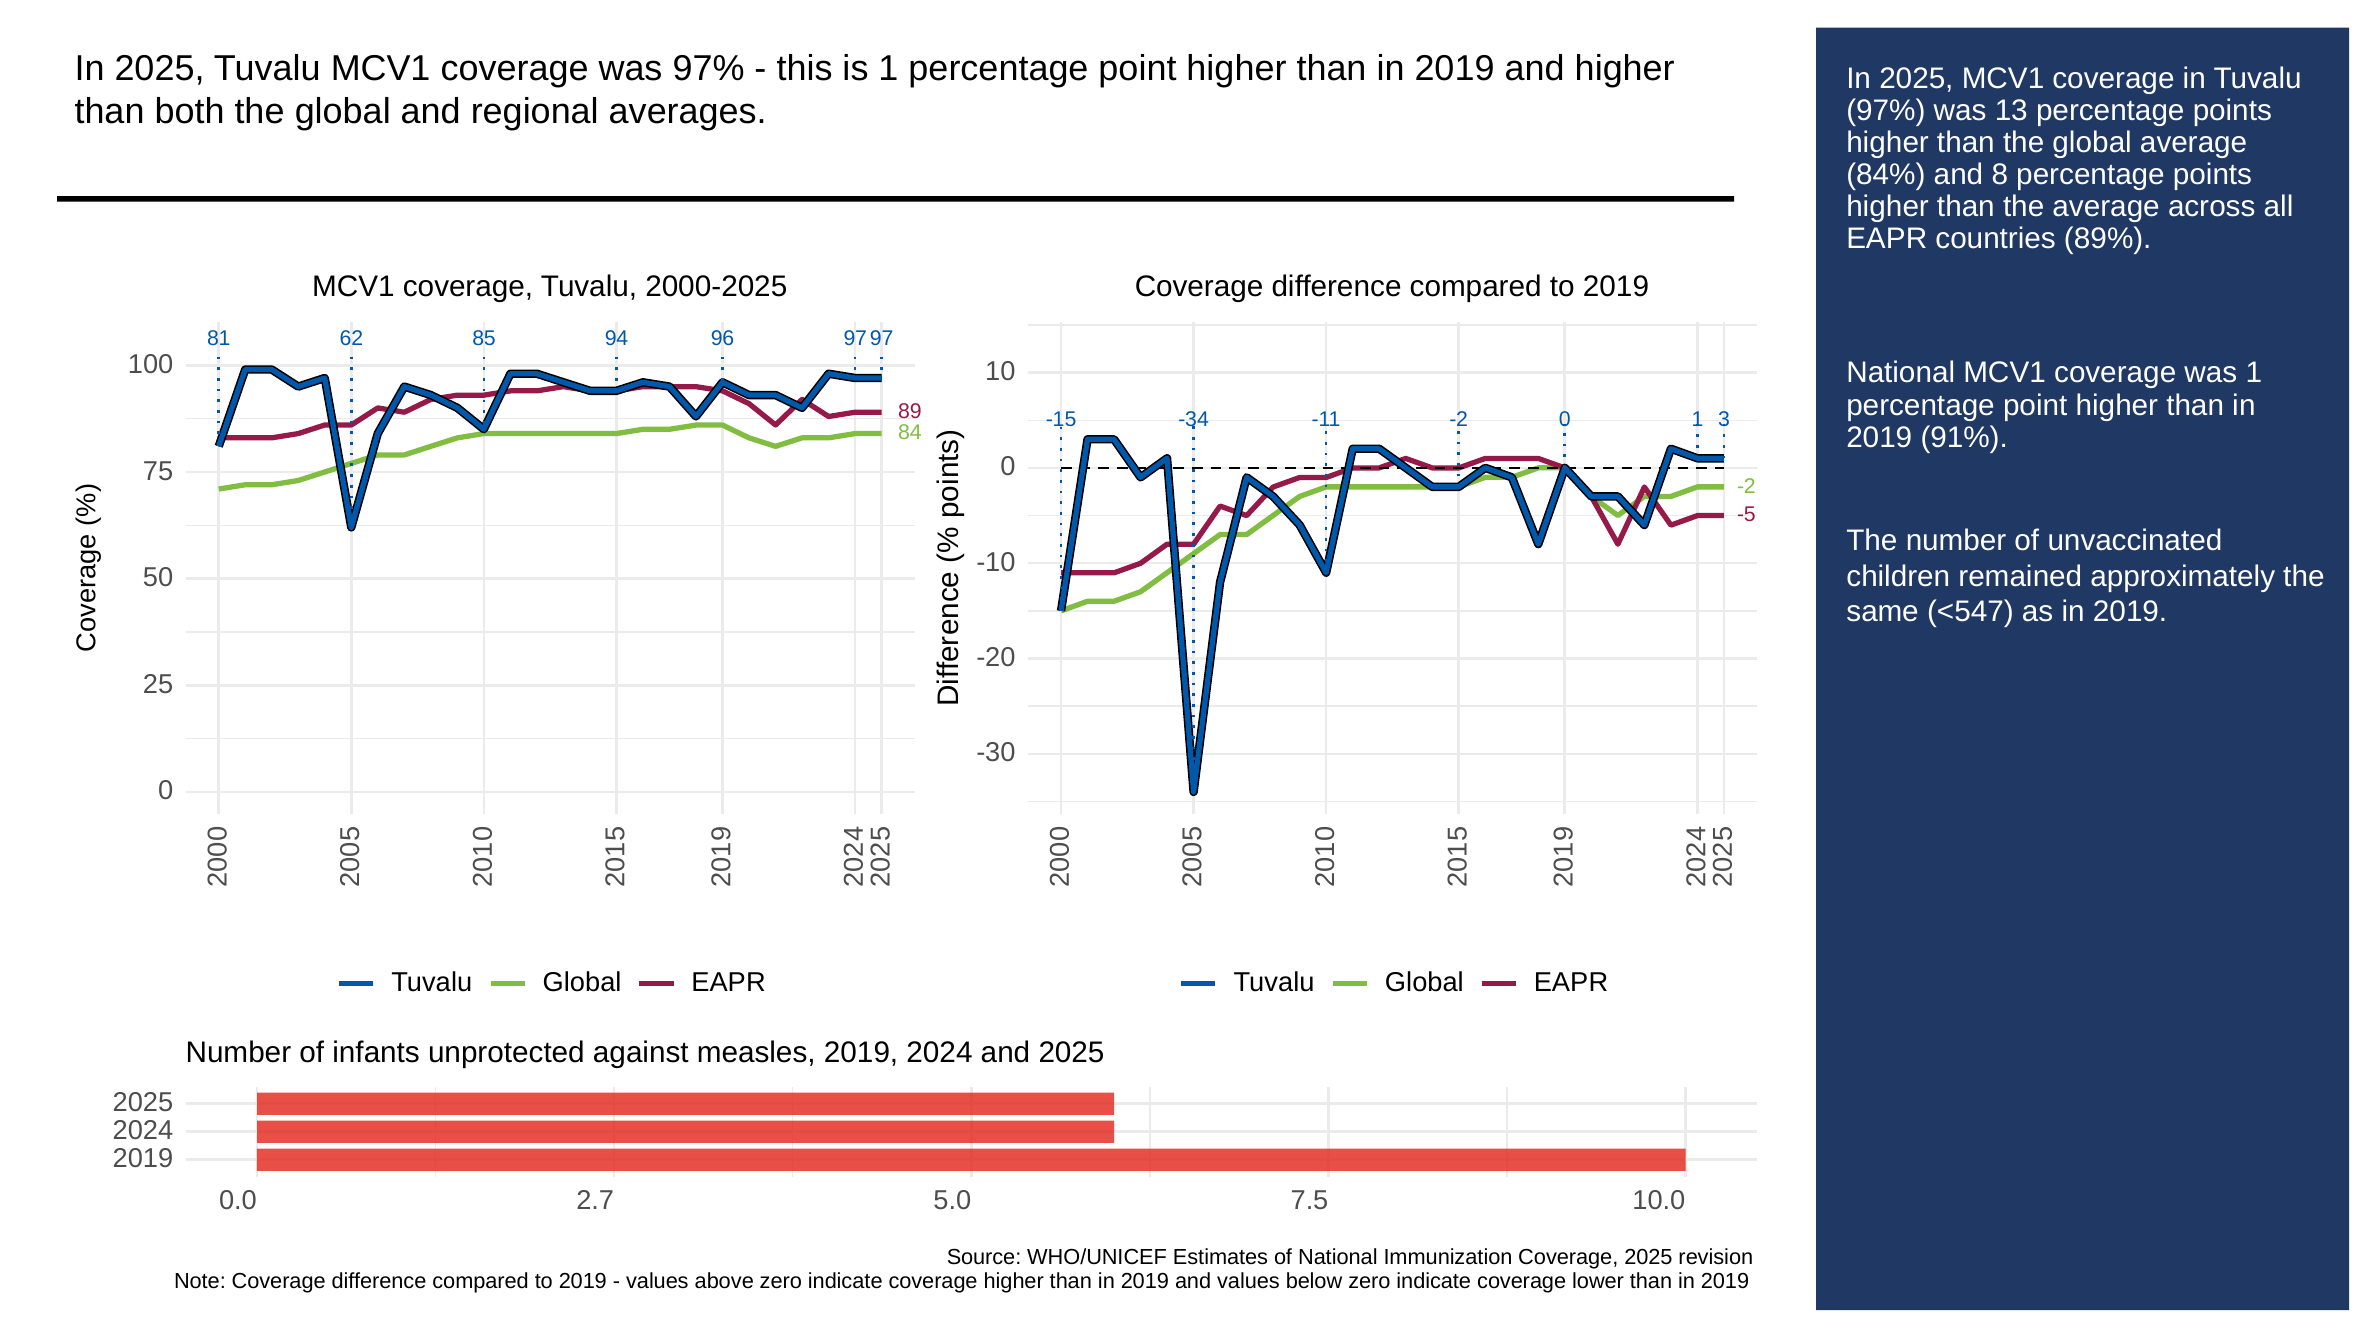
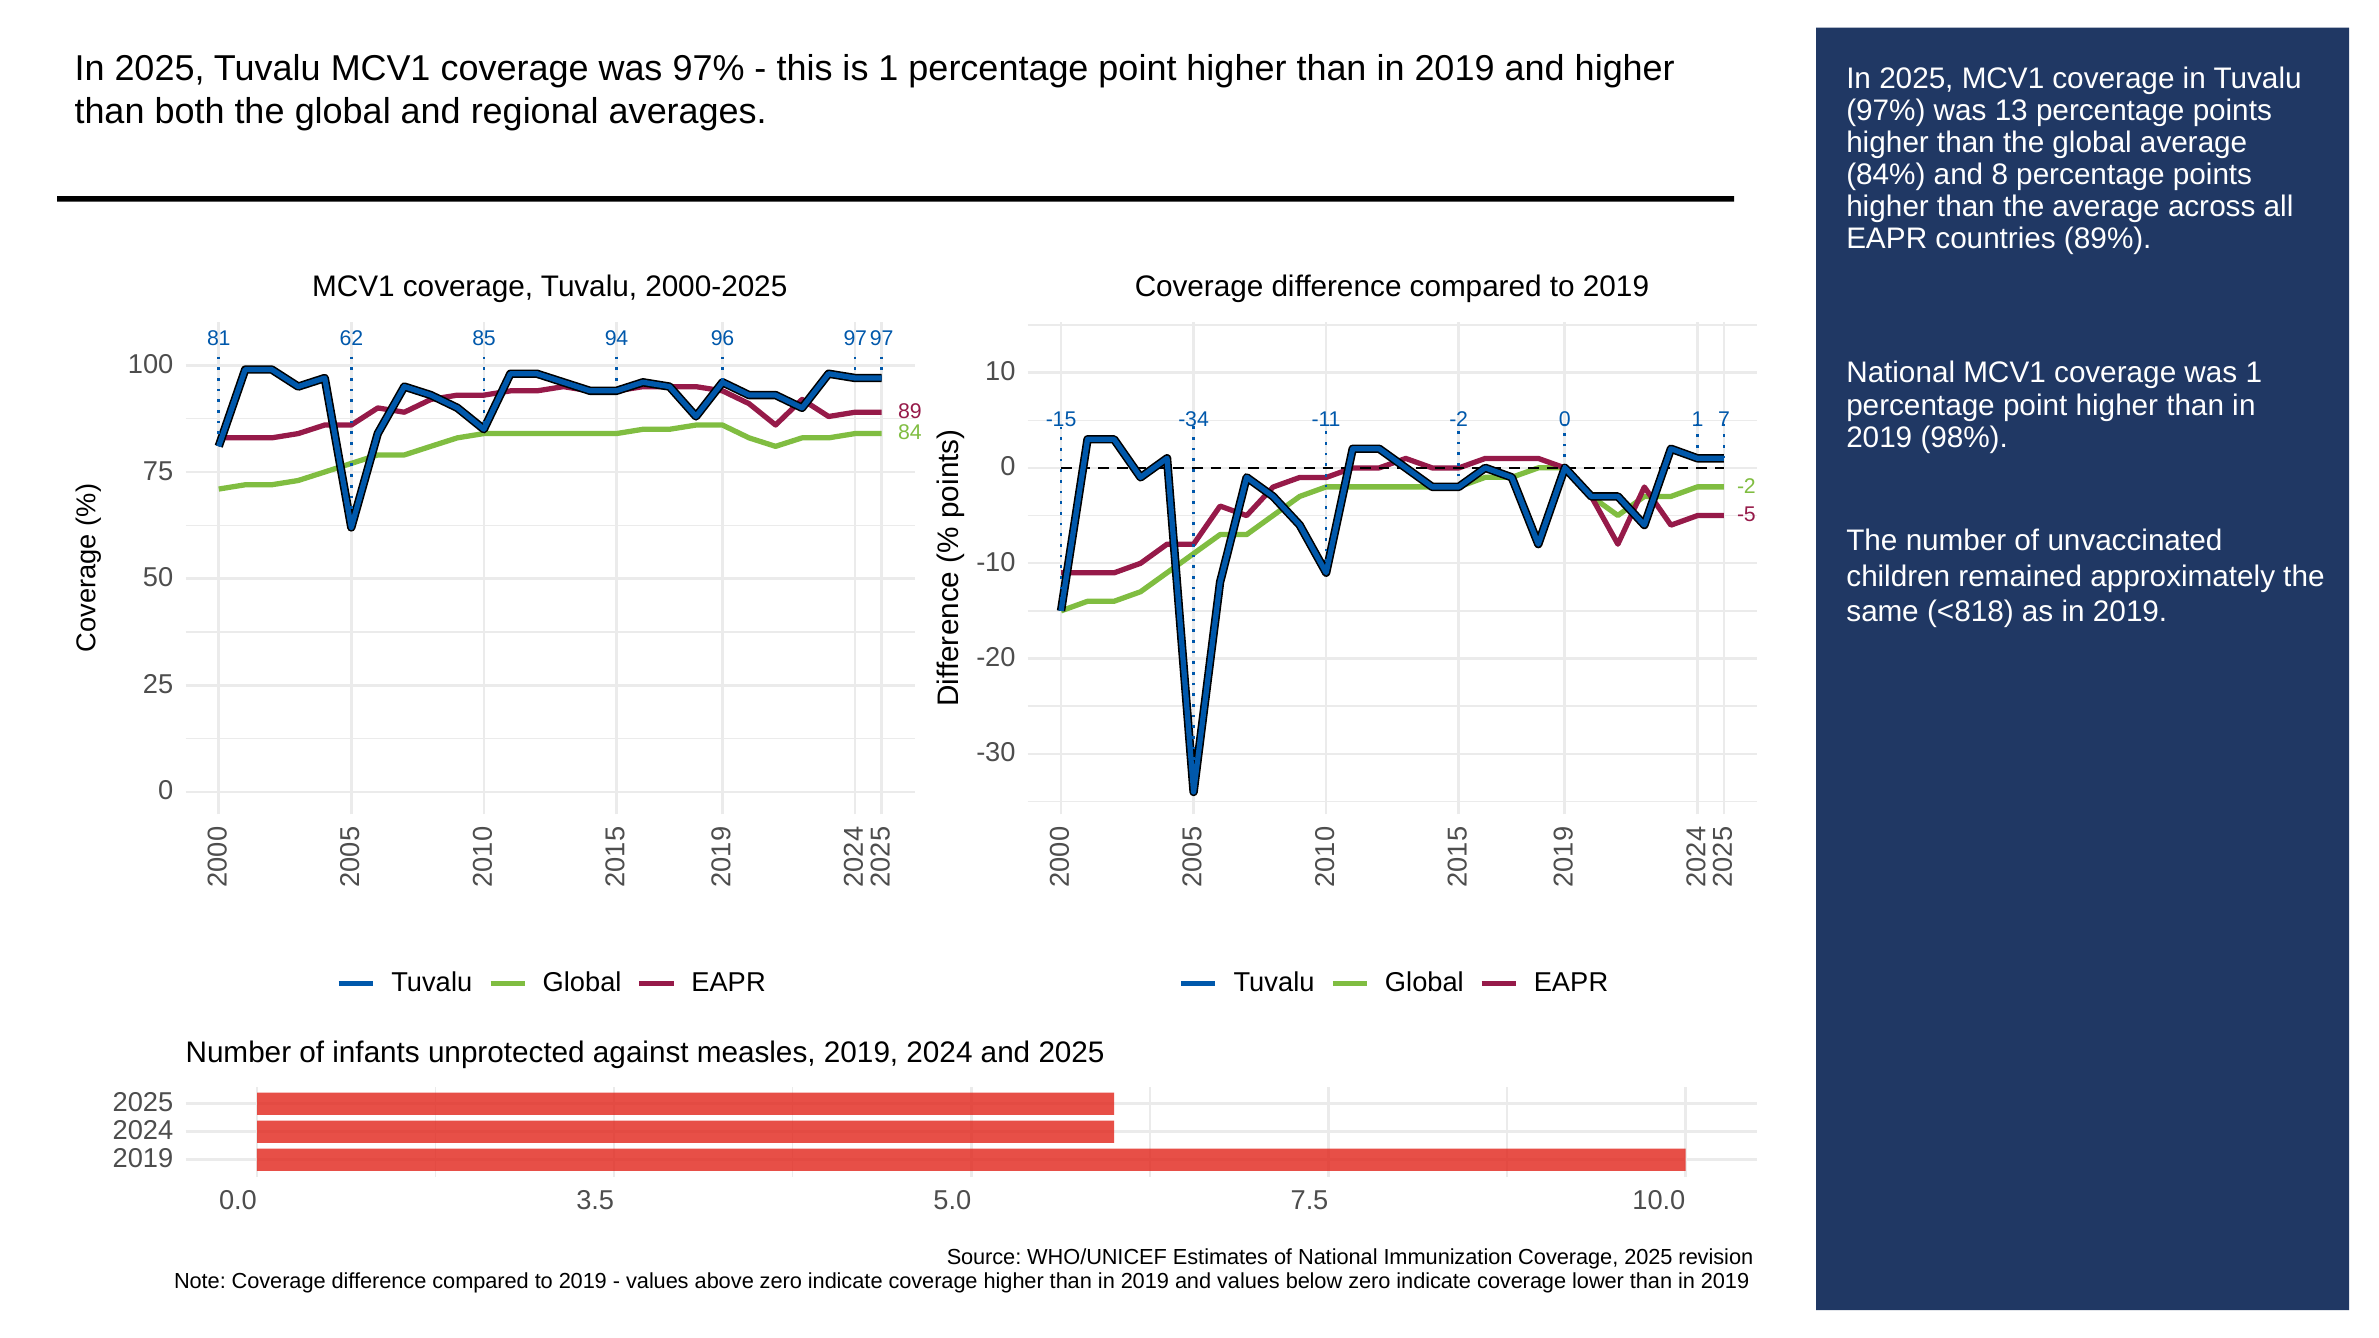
3: 3 -> 7 (1724, 420)
91%: 91% -> 98% (1964, 437)
<547: <547 -> <818 (1970, 612)
2.7: 2.7 -> 3.5 (595, 1201)
